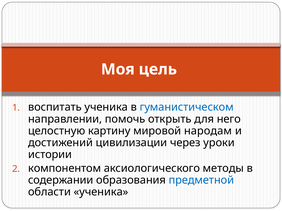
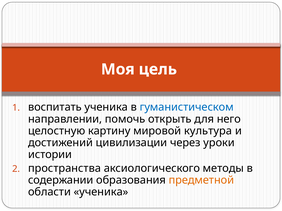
народам: народам -> культура (208, 131)
компонентом: компонентом -> пространства (65, 169)
предметной colour: blue -> orange (201, 181)
